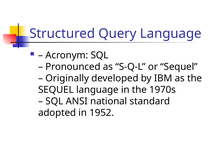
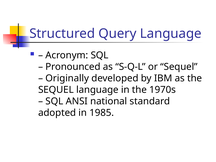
1952: 1952 -> 1985 (102, 113)
